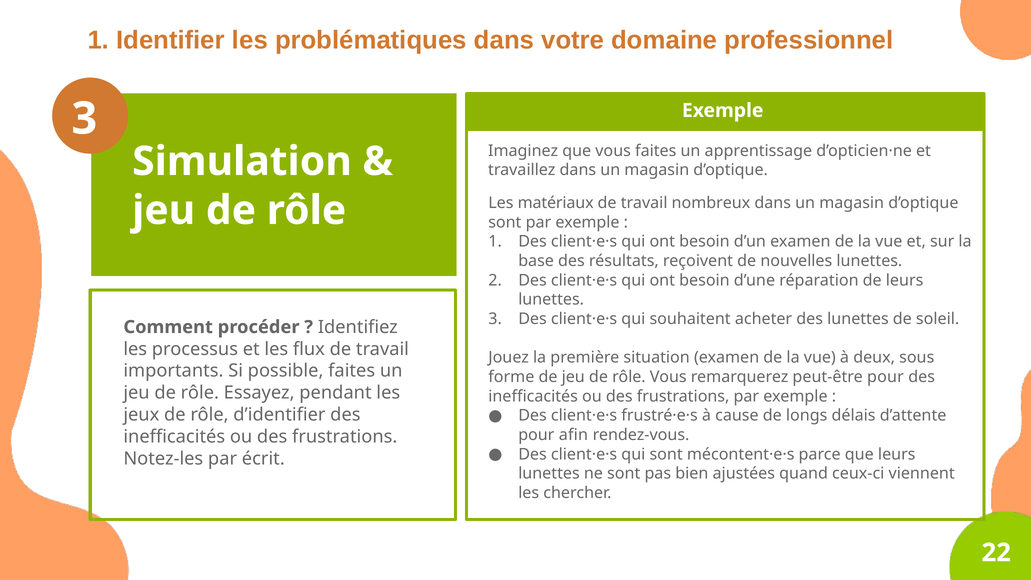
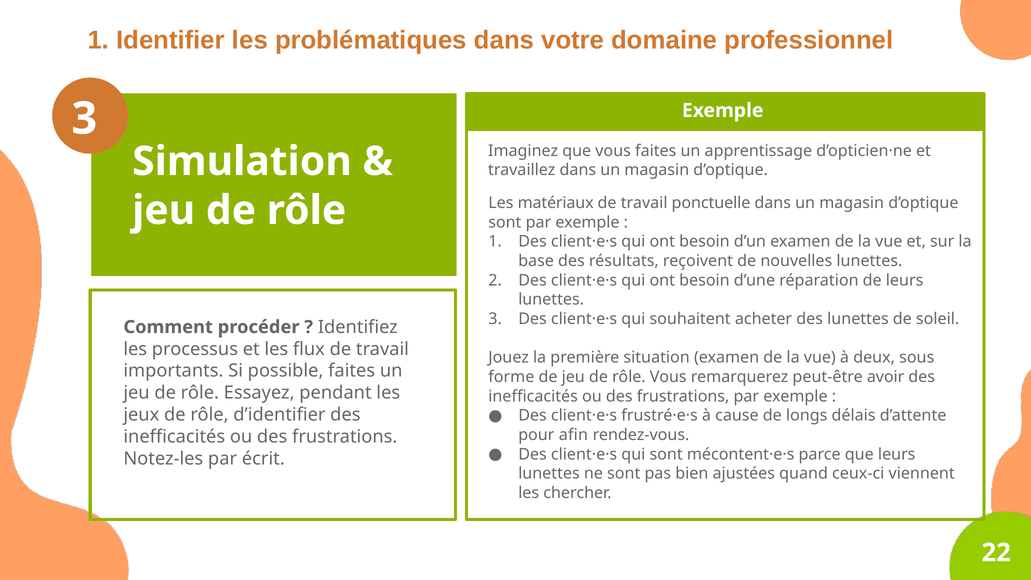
nombreux: nombreux -> ponctuelle (711, 203)
peut-être pour: pour -> avoir (886, 377)
